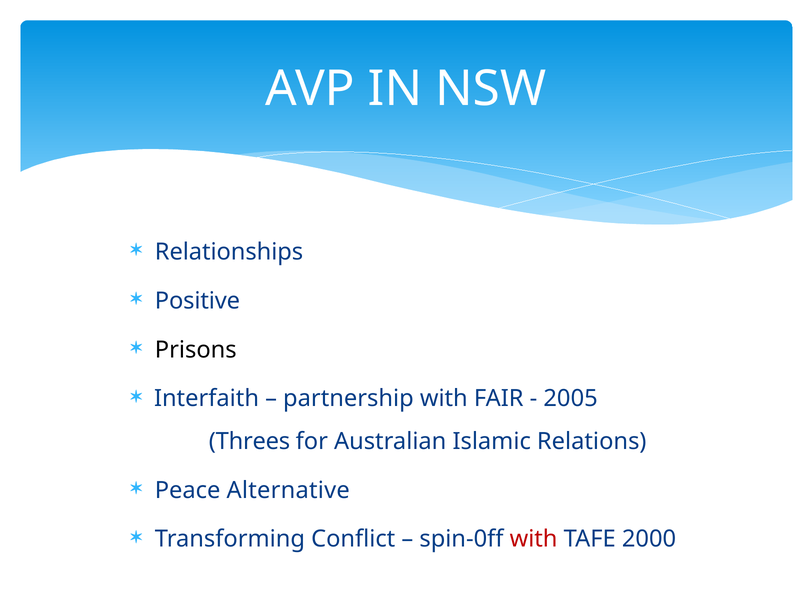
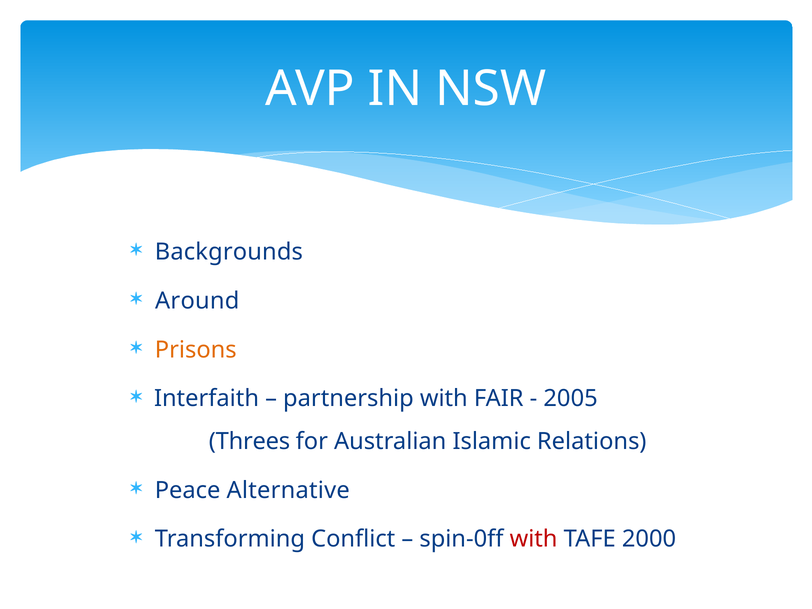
Relationships: Relationships -> Backgrounds (229, 252)
Positive: Positive -> Around (197, 301)
Prisons colour: black -> orange (196, 350)
